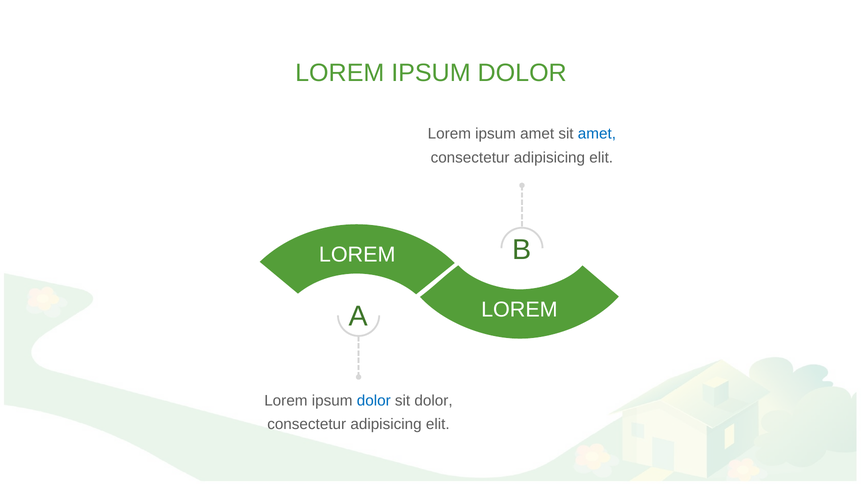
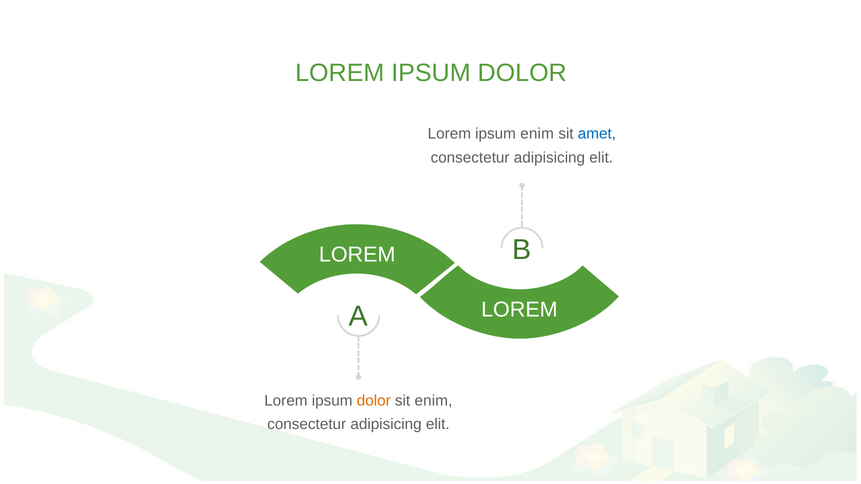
ipsum amet: amet -> enim (537, 134)
dolor colour: blue -> orange (374, 401)
sit dolor: dolor -> enim (433, 401)
